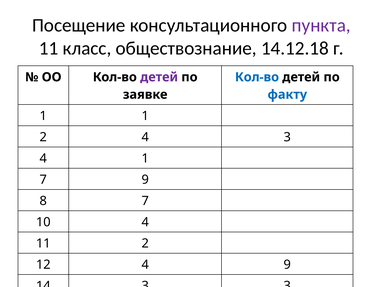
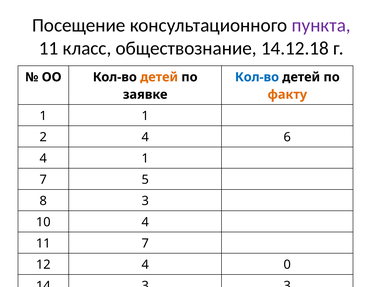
детей colour: purple -> orange (159, 77)
факту colour: blue -> orange (287, 95)
4 3: 3 -> 6 (287, 137)
7 9: 9 -> 5 (145, 180)
8 7: 7 -> 3 (145, 201)
11 2: 2 -> 7 (145, 244)
4 9: 9 -> 0 (287, 265)
